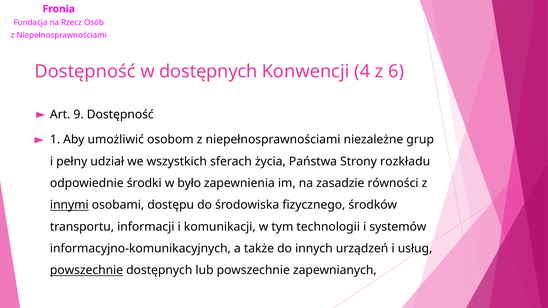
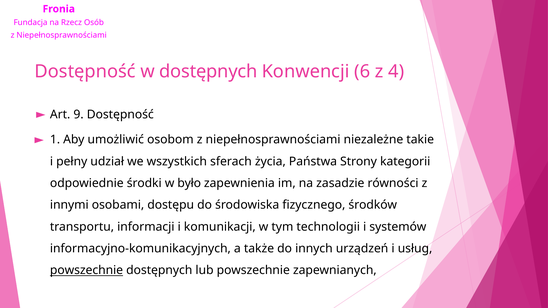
4: 4 -> 6 (362, 72)
6: 6 -> 4 (396, 72)
grup: grup -> takie (420, 140)
rozkładu: rozkładu -> kategorii (405, 162)
innymi underline: present -> none (69, 205)
